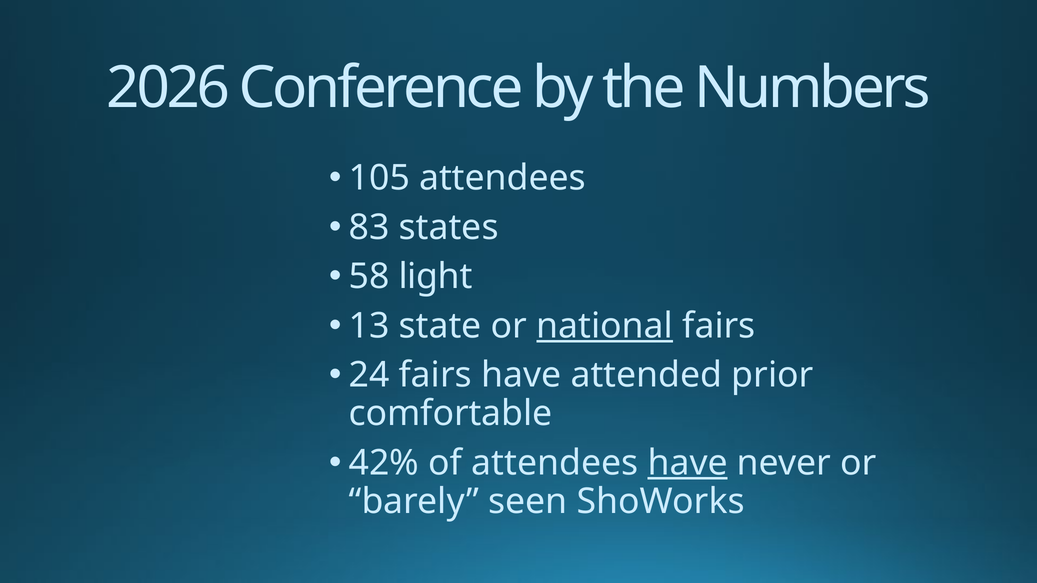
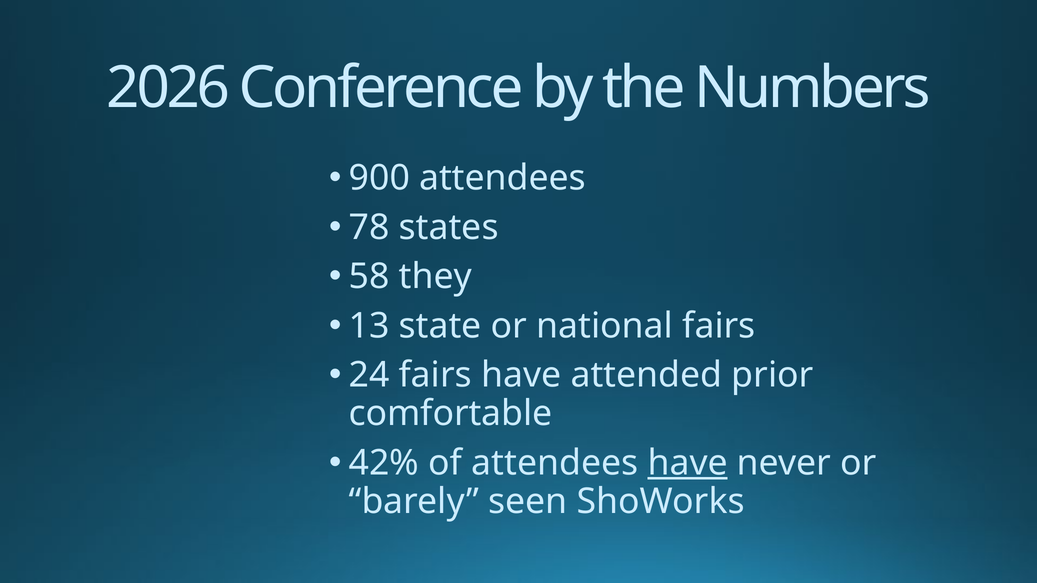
105: 105 -> 900 (379, 178)
83: 83 -> 78 (369, 228)
light: light -> they (435, 277)
national underline: present -> none (605, 326)
